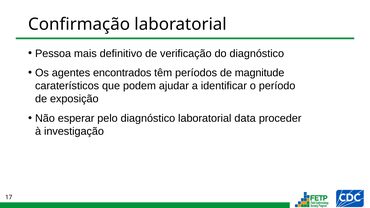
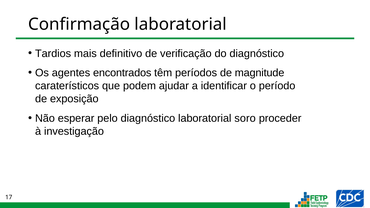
Pessoa: Pessoa -> Tardios (53, 53)
data: data -> soro (245, 118)
